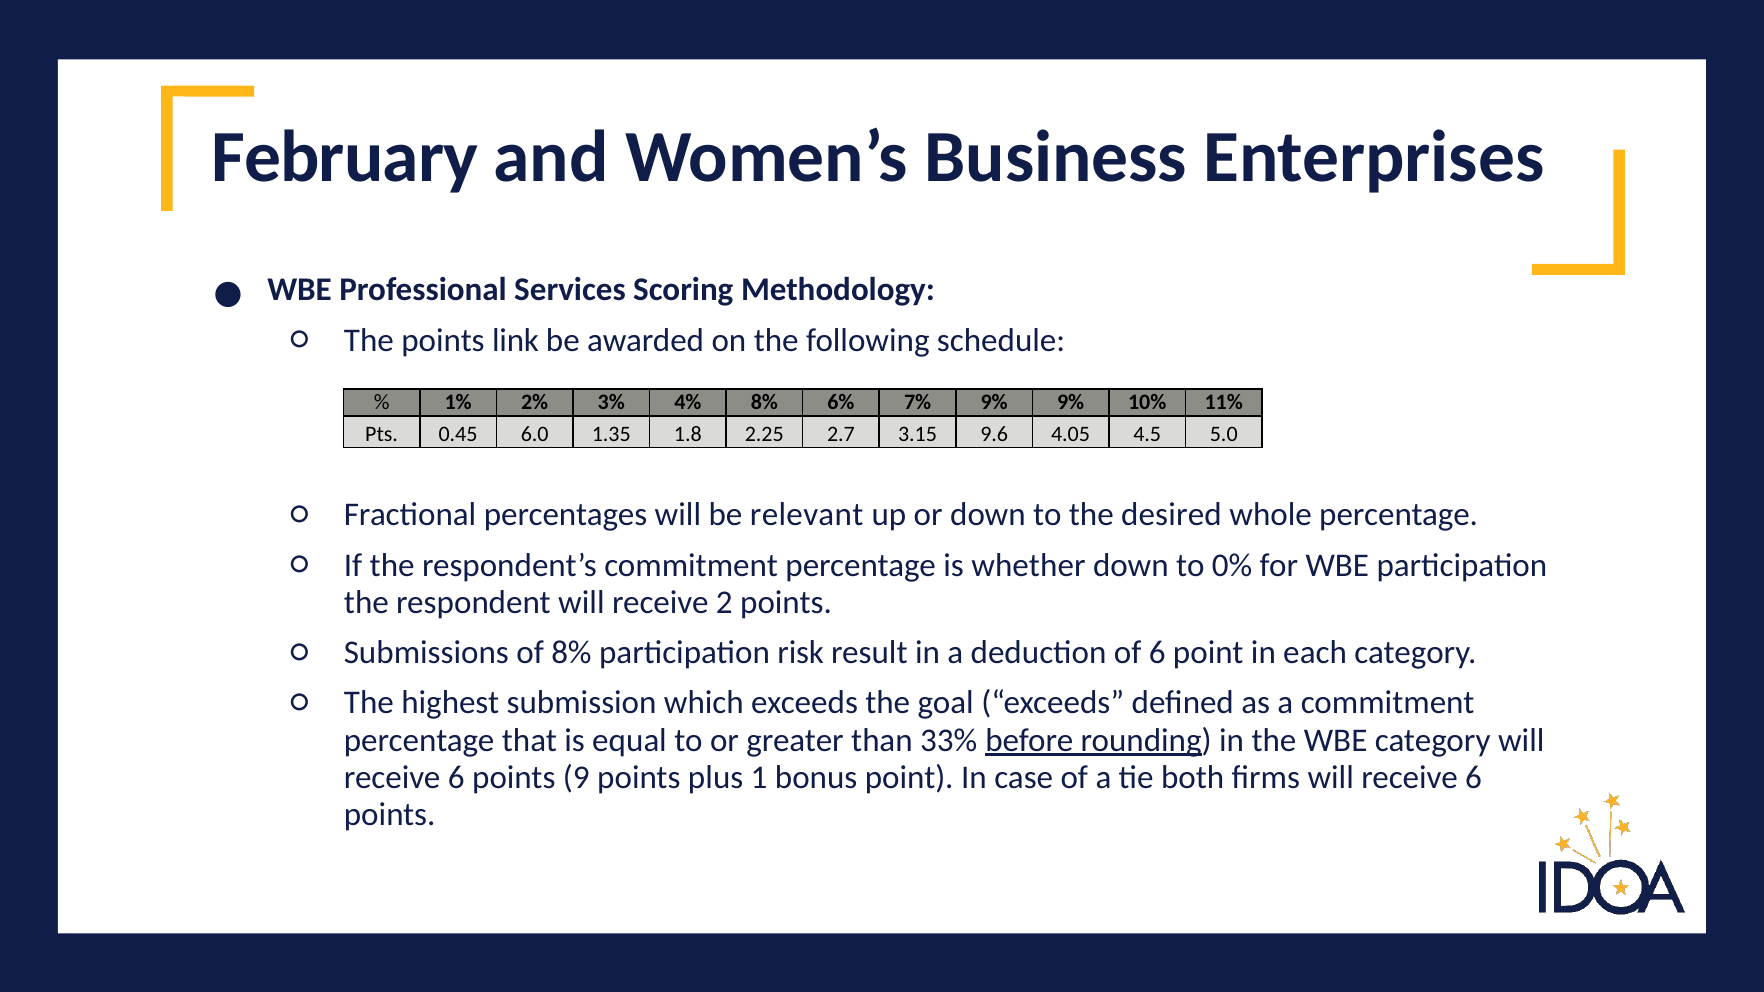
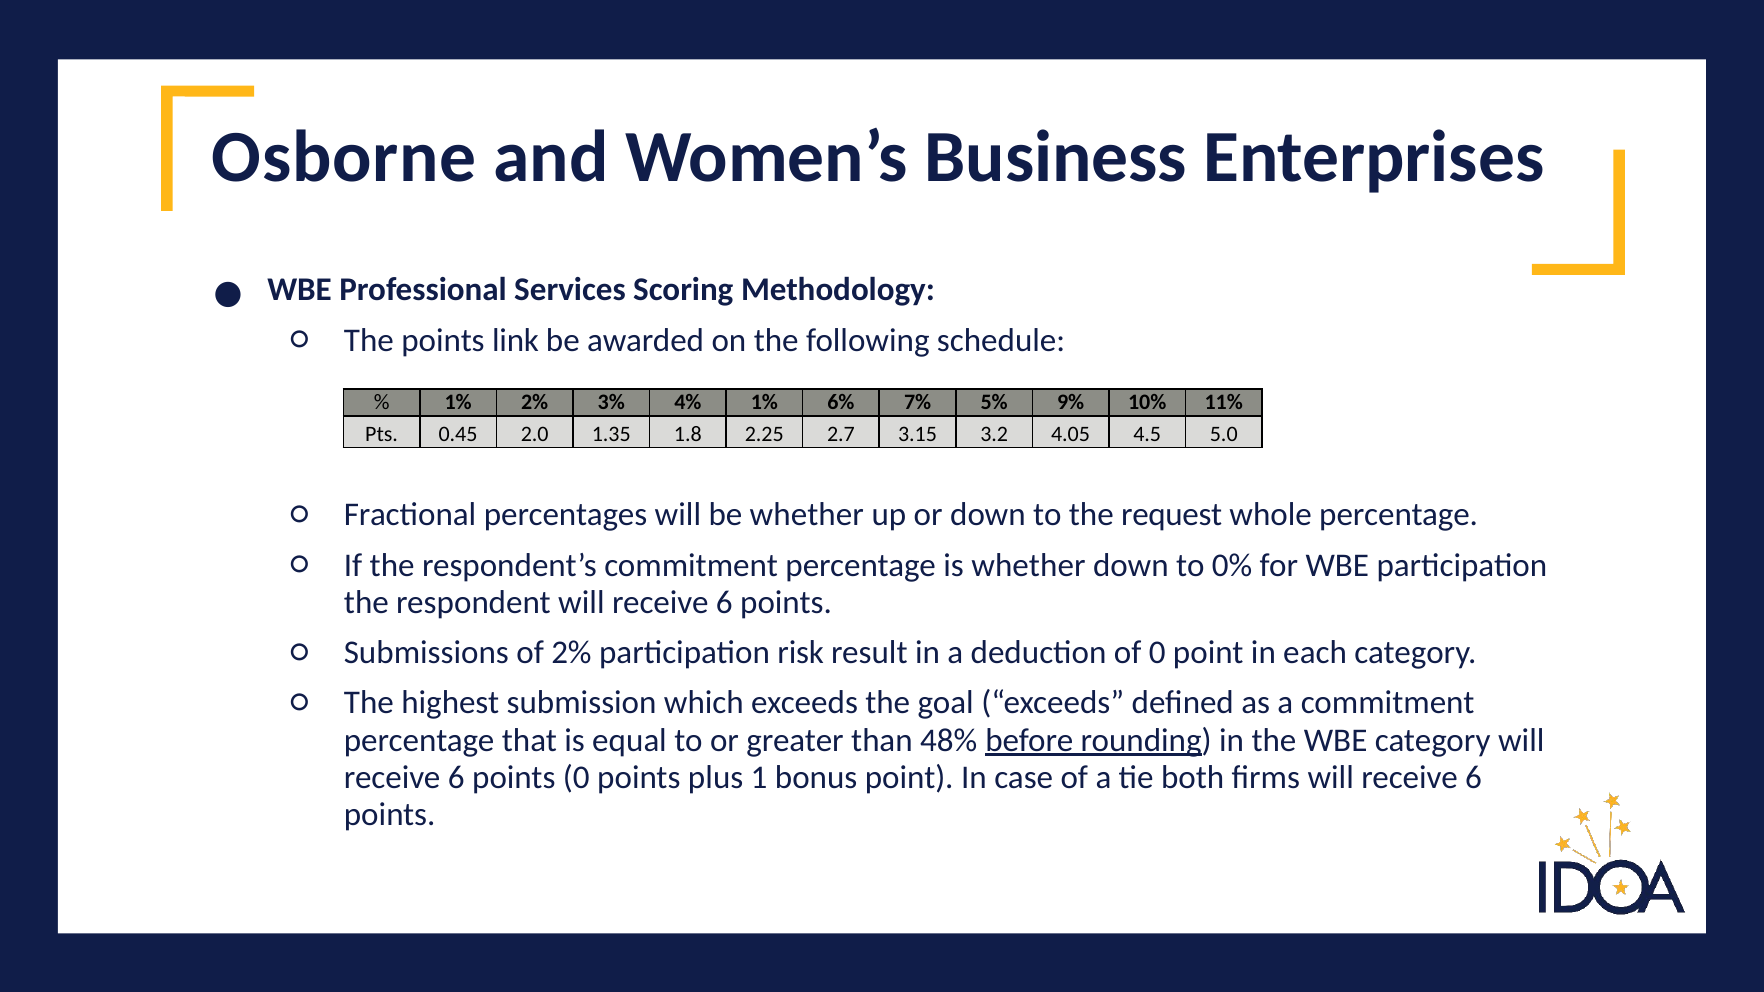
February: February -> Osborne (344, 157)
4% 8%: 8% -> 1% (764, 403)
7% 9%: 9% -> 5% (994, 403)
6.0: 6.0 -> 2.0 (535, 434)
9.6: 9.6 -> 3.2 (994, 434)
be relevant: relevant -> whether (807, 515)
desired: desired -> request (1172, 515)
respondent will receive 2: 2 -> 6 (724, 603)
of 8%: 8% -> 2% (571, 653)
of 6: 6 -> 0 (1157, 653)
33%: 33% -> 48% (949, 740)
points 9: 9 -> 0 (576, 778)
